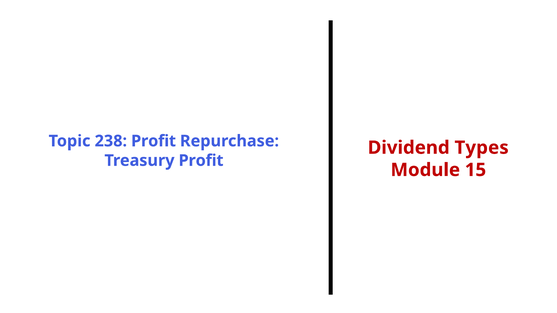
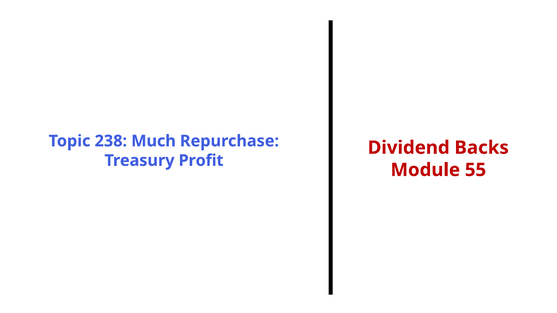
238 Profit: Profit -> Much (154, 141)
Types: Types -> Backs (482, 148)
15: 15 -> 55 (475, 170)
